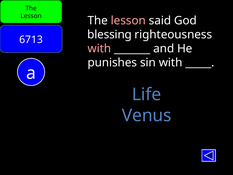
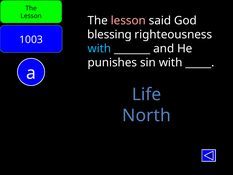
6713: 6713 -> 1003 (31, 40)
with colour: pink -> light blue (99, 49)
Venus: Venus -> North (146, 115)
